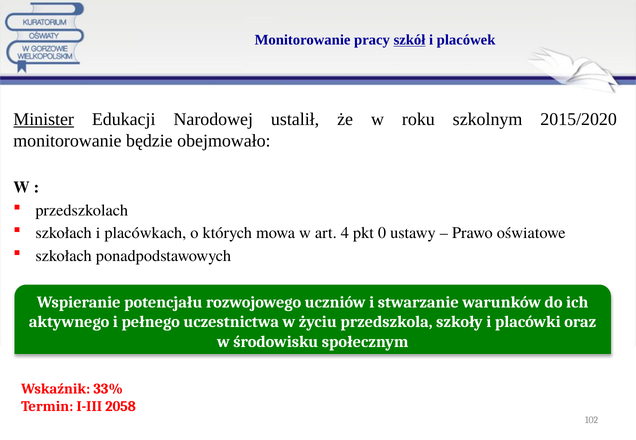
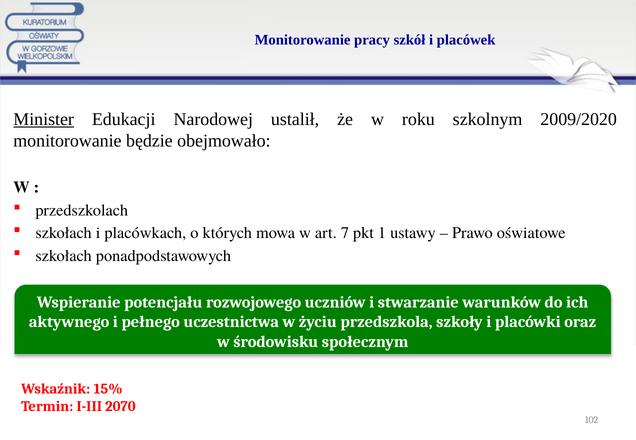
szkół underline: present -> none (410, 40)
2015/2020: 2015/2020 -> 2009/2020 (579, 120)
4: 4 -> 7 (345, 233)
0: 0 -> 1 (382, 233)
33%: 33% -> 15% (108, 389)
2058: 2058 -> 2070 (120, 407)
